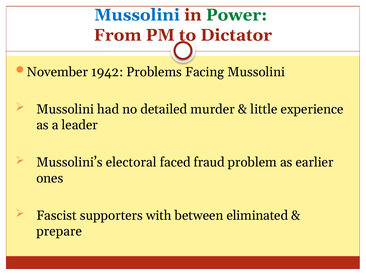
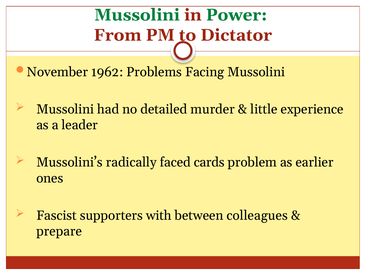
Mussolini colour: blue -> green (137, 15)
1942: 1942 -> 1962 (107, 72)
electoral: electoral -> radically (131, 162)
fraud: fraud -> cards (209, 162)
eliminated: eliminated -> colleagues (257, 215)
